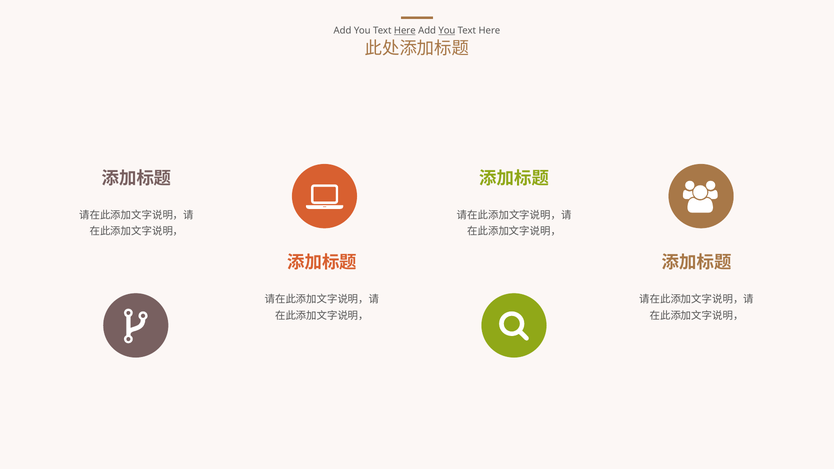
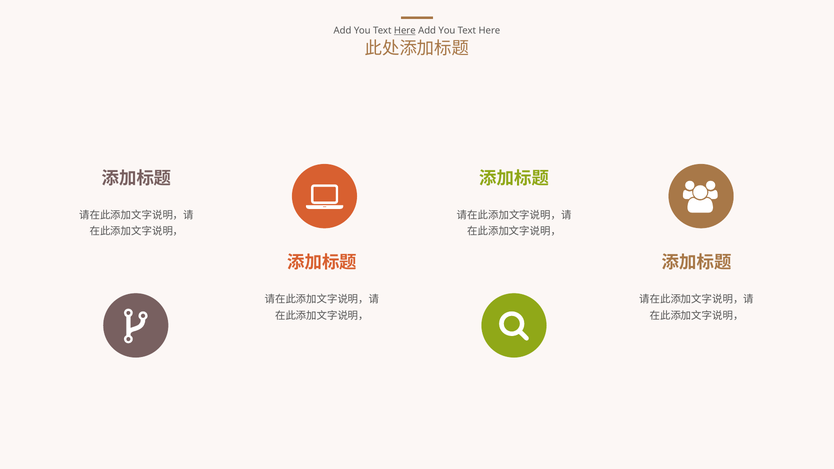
You underline: present -> none (447, 31)
